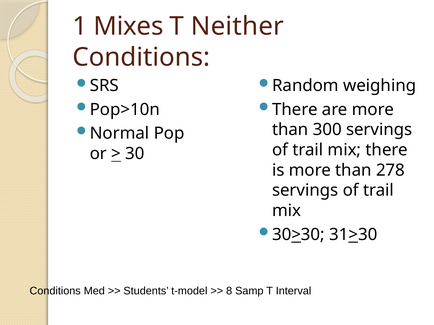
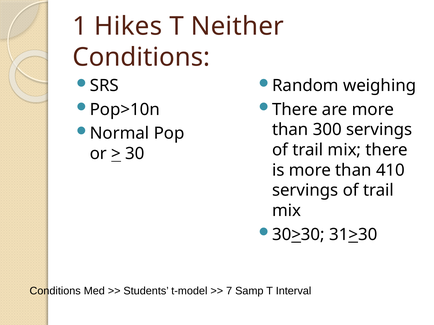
Mixes: Mixes -> Hikes (128, 26)
278: 278 -> 410 (390, 170)
8: 8 -> 7 (229, 291)
